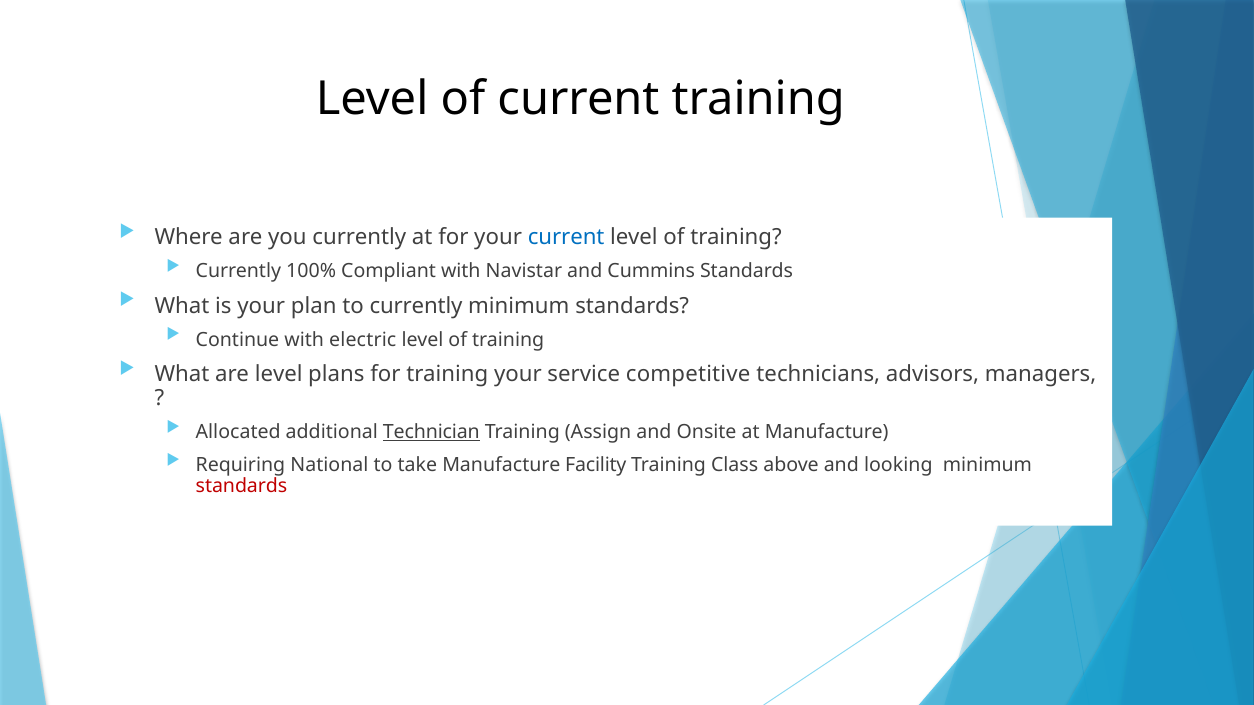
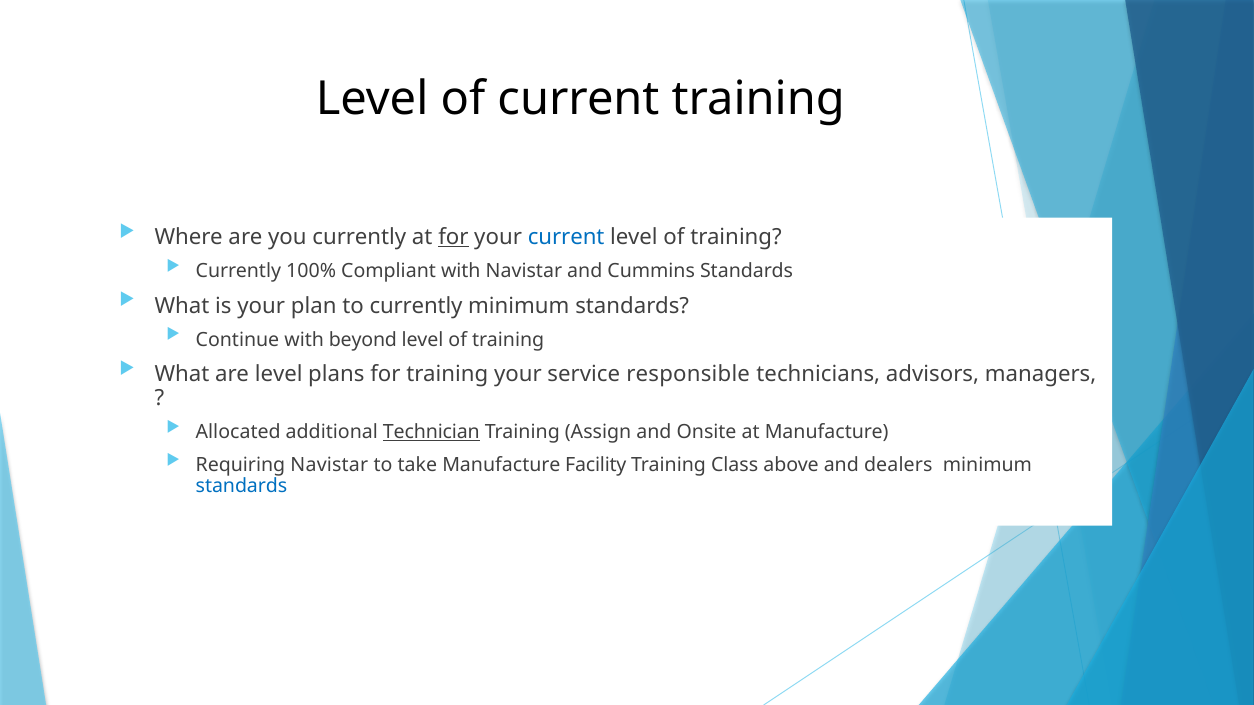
for underline: none -> present (453, 237)
electric: electric -> beyond (363, 340)
competitive: competitive -> responsible (688, 375)
Requiring National: National -> Navistar (329, 465)
looking: looking -> dealers (898, 465)
standards colour: red -> blue (242, 487)
